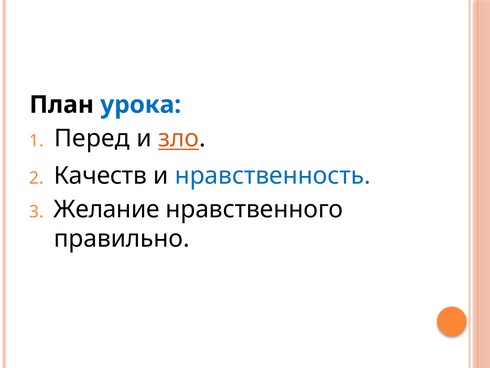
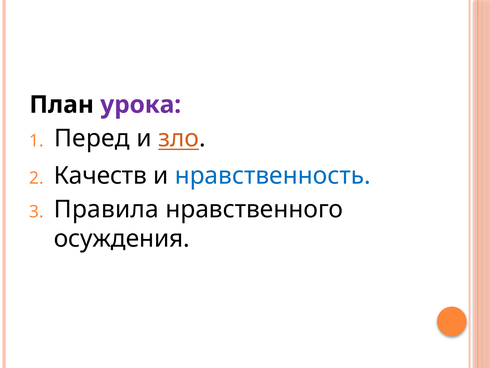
урока colour: blue -> purple (141, 105)
Желание: Желание -> Правила (106, 209)
правильно: правильно -> осуждения (122, 238)
